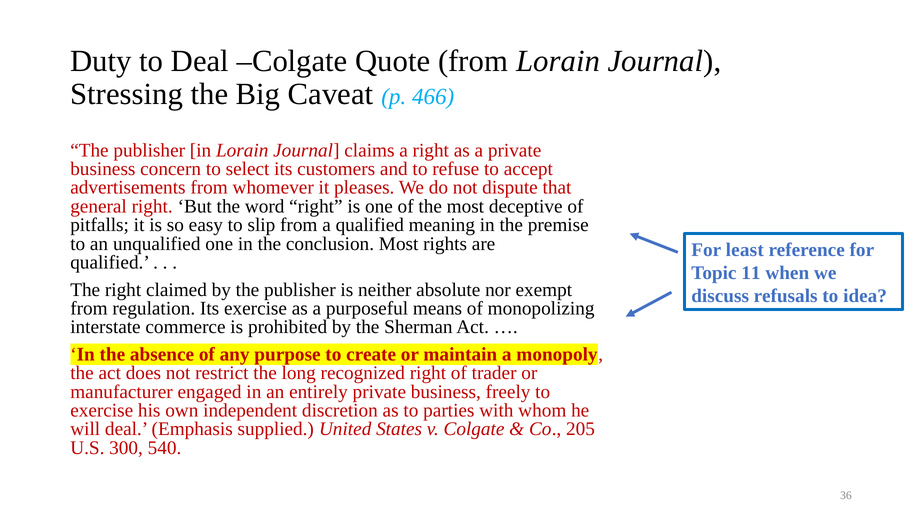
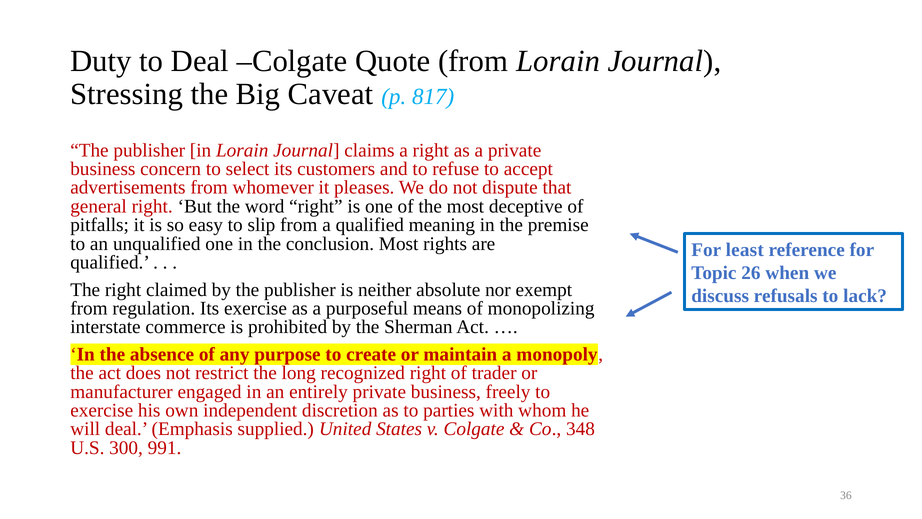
466: 466 -> 817 (433, 97)
11: 11 -> 26 (751, 273)
idea: idea -> lack (865, 296)
205: 205 -> 348 (580, 429)
540: 540 -> 991 (164, 448)
